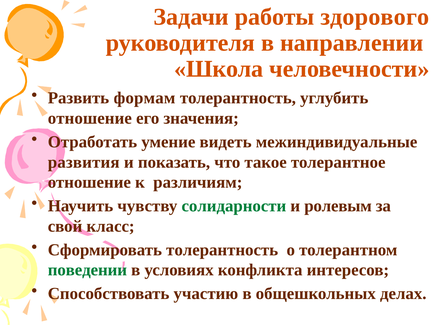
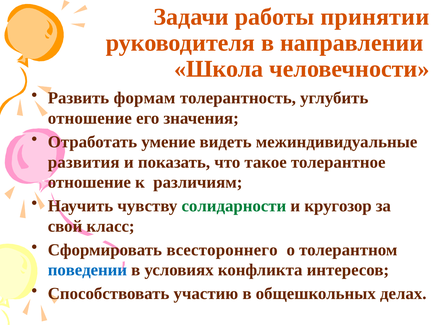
здорового: здорового -> принятии (375, 17)
ролевым: ролевым -> кругозор (338, 206)
Сформировать толерантность: толерантность -> всестороннего (222, 250)
поведении colour: green -> blue (87, 271)
